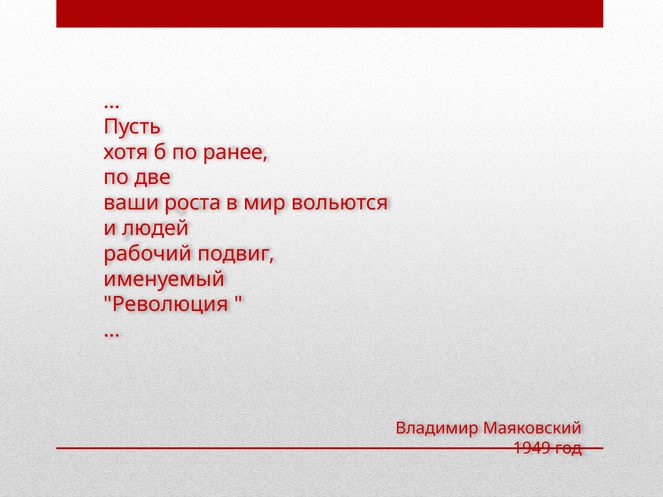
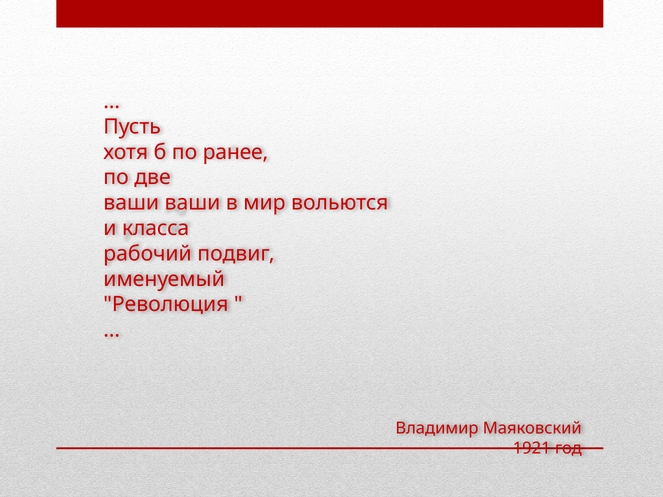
ваши роста: роста -> ваши (192, 203)
людей: людей -> класса (156, 228)
1949: 1949 -> 1921 (532, 448)
